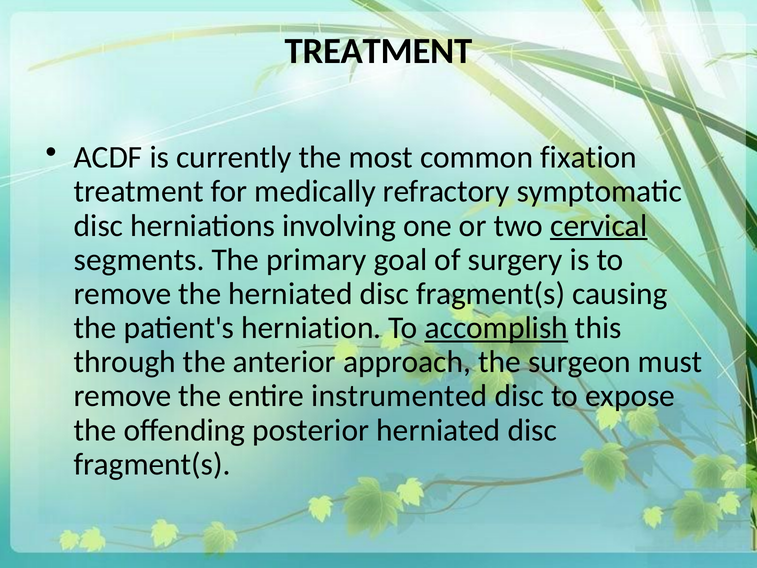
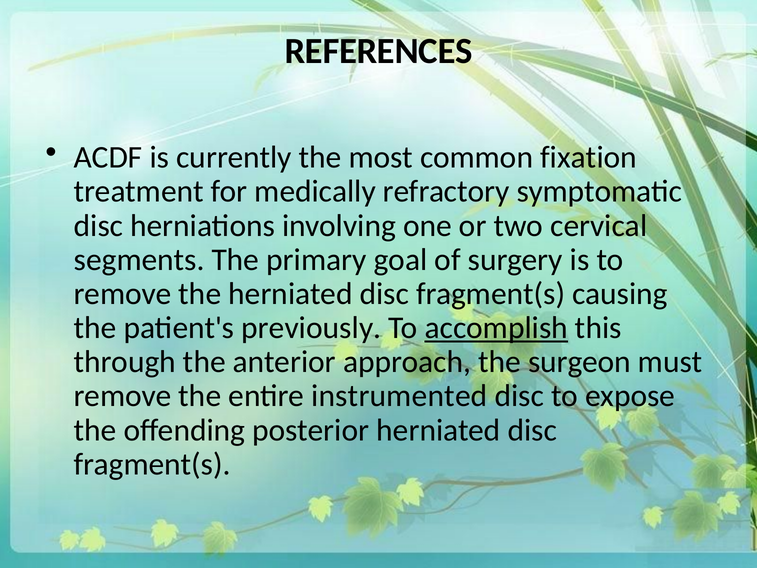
TREATMENT: TREATMENT -> REFERENCES (379, 51)
cervical underline: present -> none (599, 226)
herniation: herniation -> previously (311, 328)
